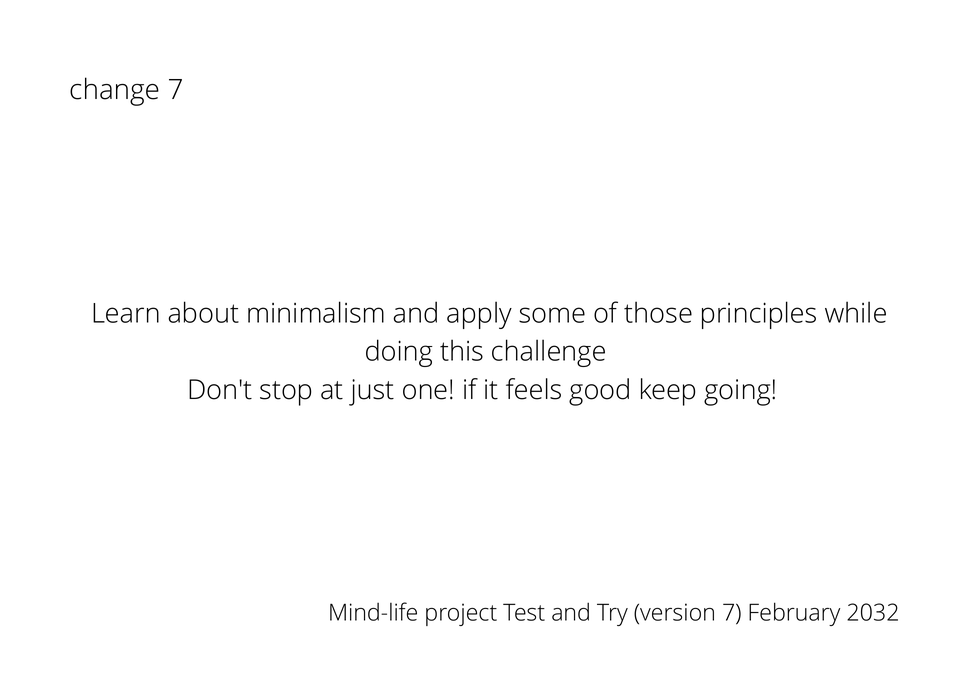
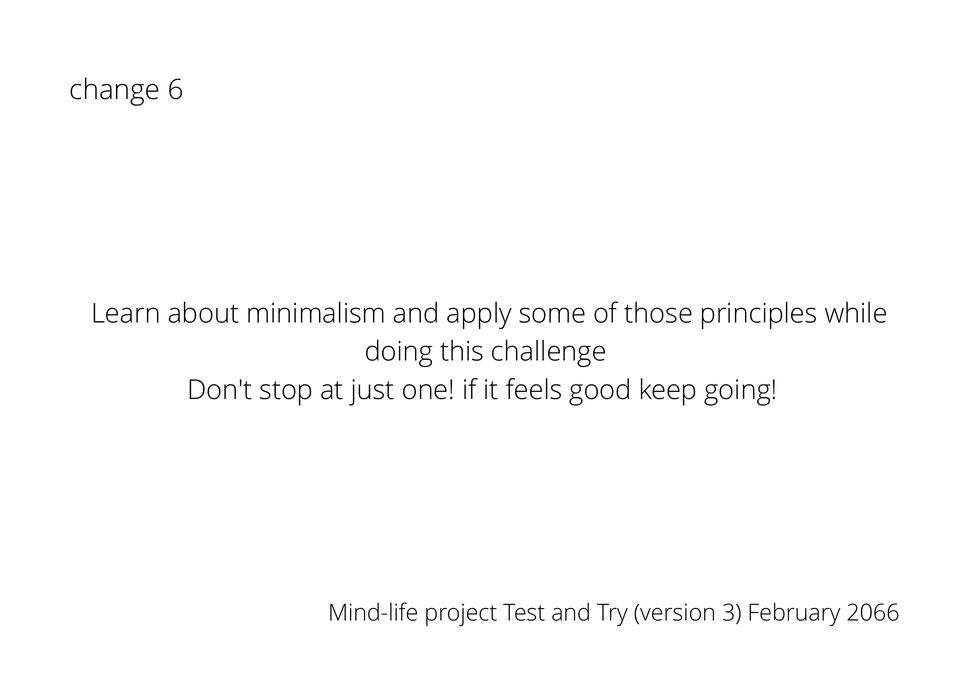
change 7: 7 -> 6 (175, 90)
version 7: 7 -> 3 (732, 613)
2032: 2032 -> 2066 (873, 613)
